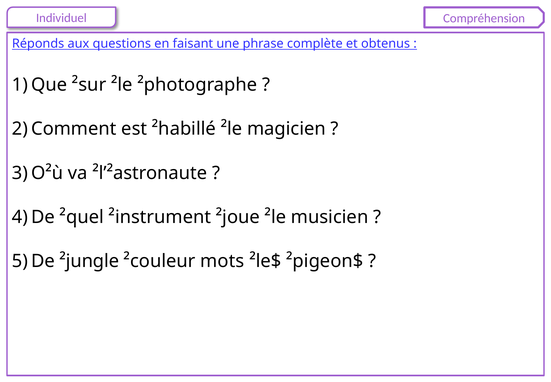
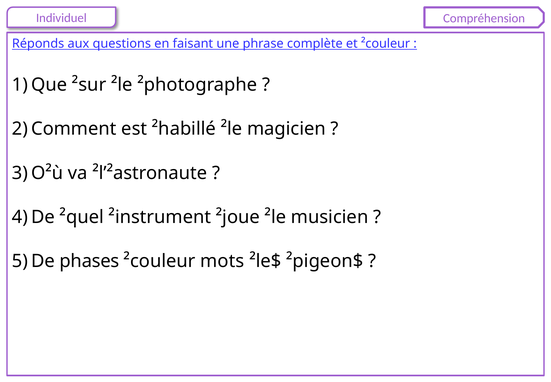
et obtenus: obtenus -> ²couleur (386, 44)
²jungle: ²jungle -> phases (89, 261)
